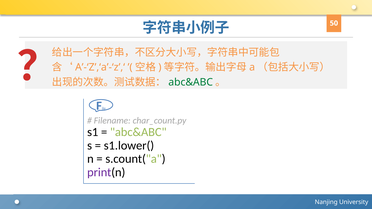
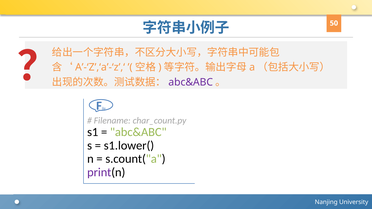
abc&ABC colour: green -> purple (191, 82)
